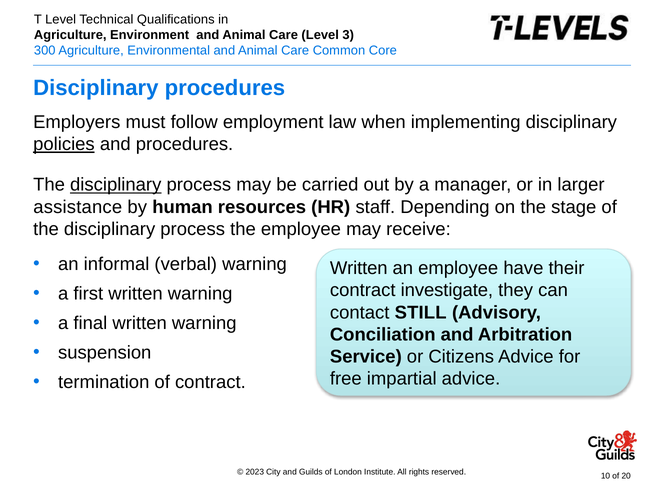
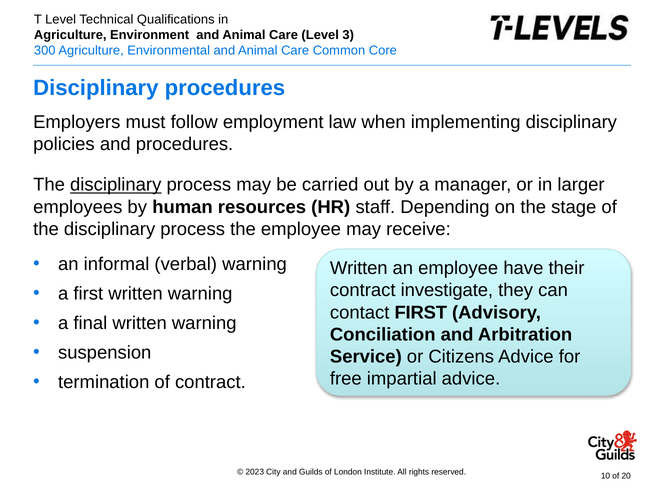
policies underline: present -> none (64, 144)
assistance: assistance -> employees (78, 207)
contact STILL: STILL -> FIRST (421, 312)
